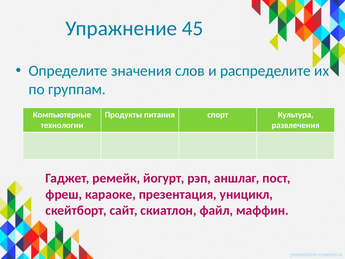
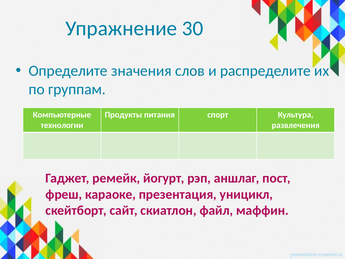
45: 45 -> 30 (193, 28)
